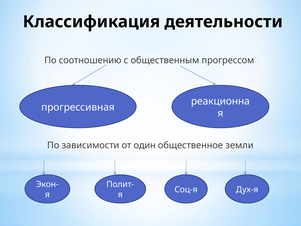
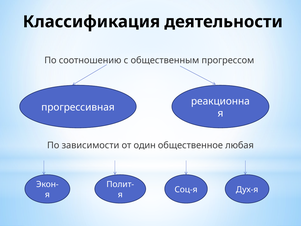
земли: земли -> любая (240, 145)
